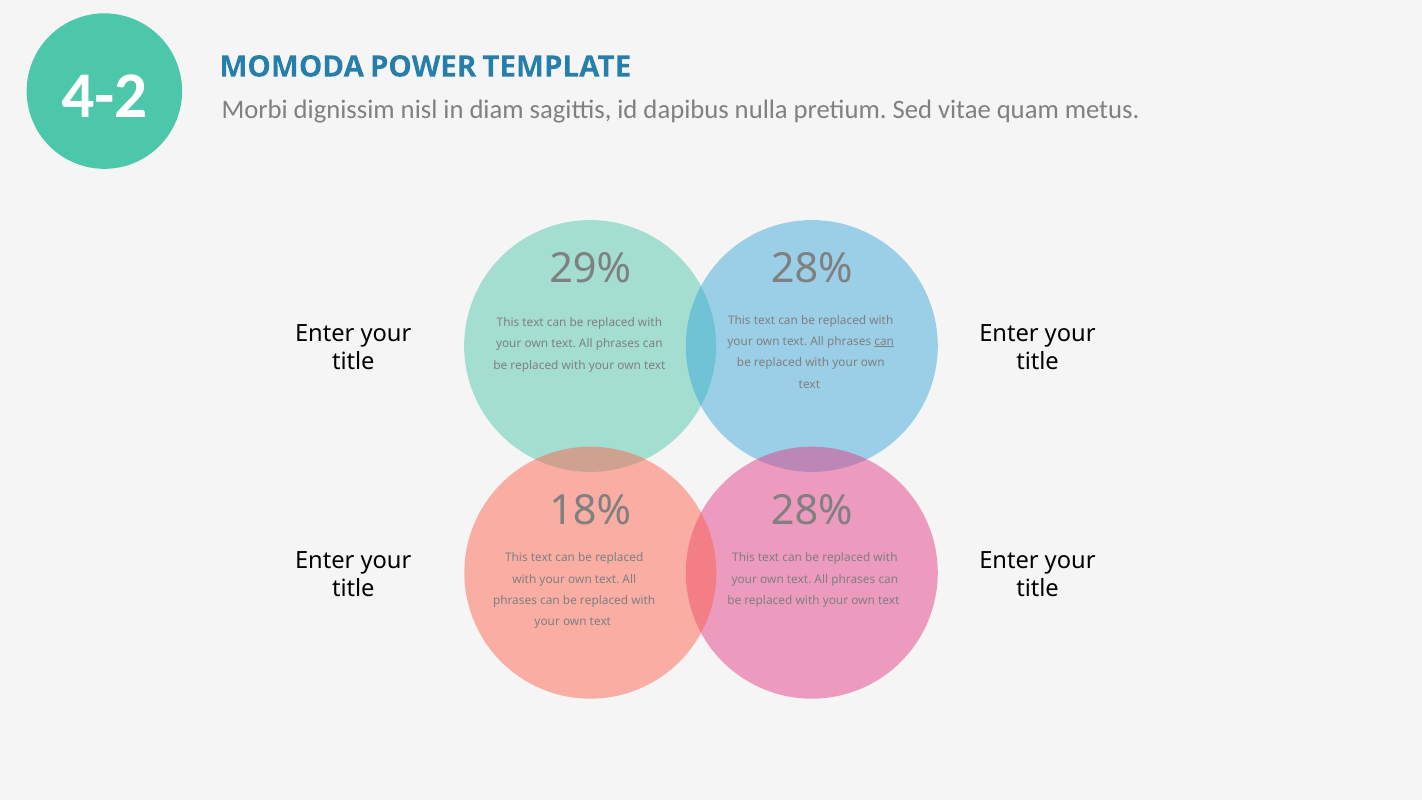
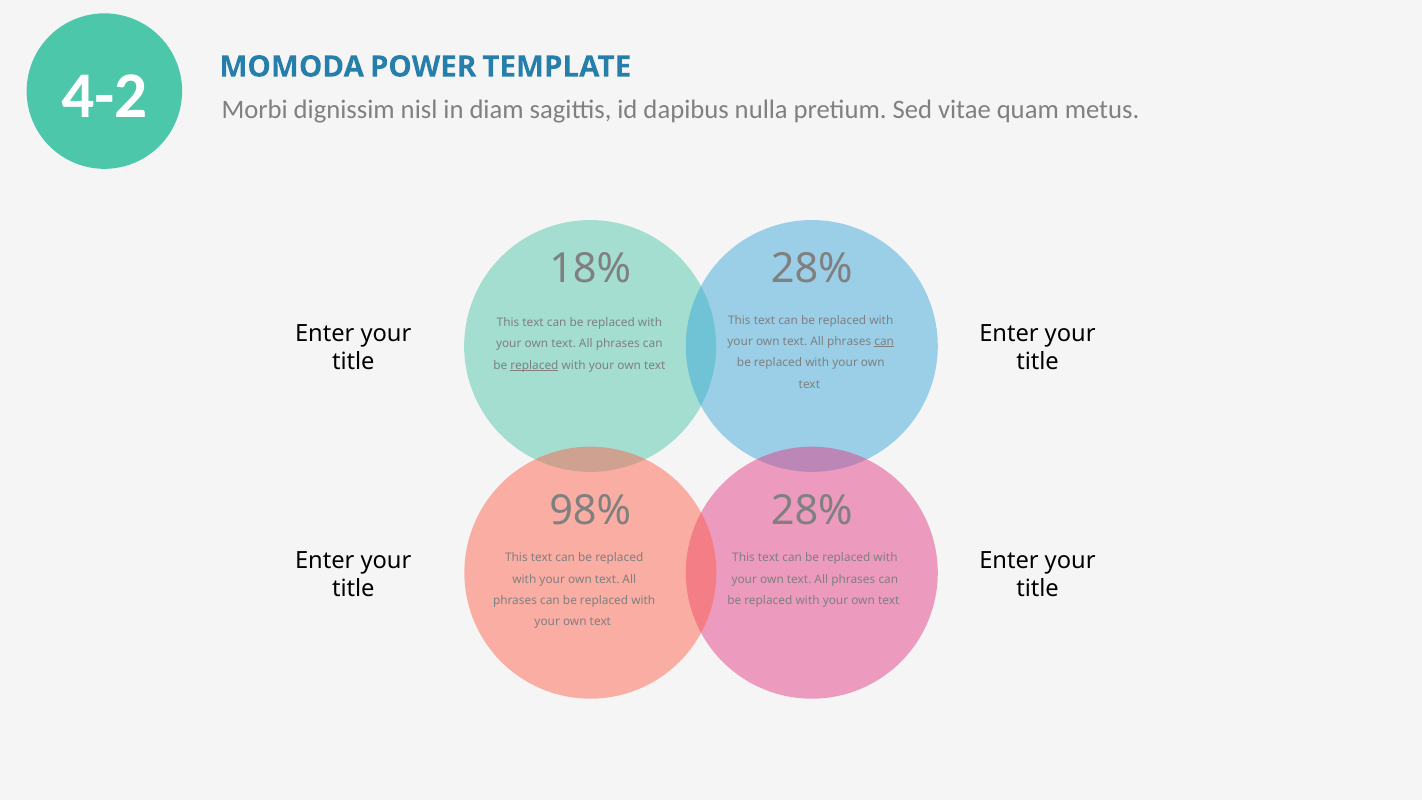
29%: 29% -> 18% (590, 269)
replaced underline: none -> present (534, 365)
18%: 18% -> 98% (590, 511)
